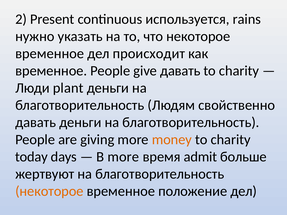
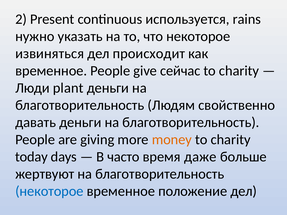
временное: временное -> извиняться (50, 54)
give давать: давать -> сейчас (180, 71)
В more: more -> часто (123, 157)
admit: admit -> даже (200, 157)
некоторое colour: orange -> blue (49, 191)
